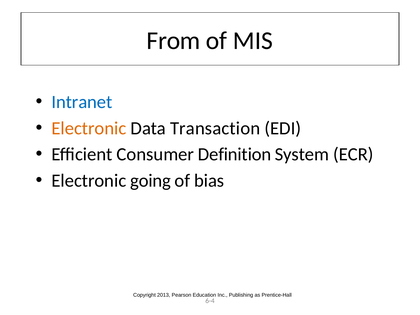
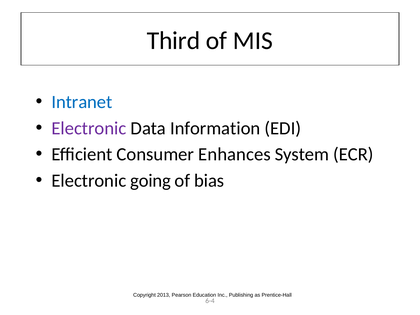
From: From -> Third (173, 41)
Electronic colour: orange -> purple (89, 128)
Transaction: Transaction -> Information (215, 128)
Definition: Definition -> Enhances (234, 154)
